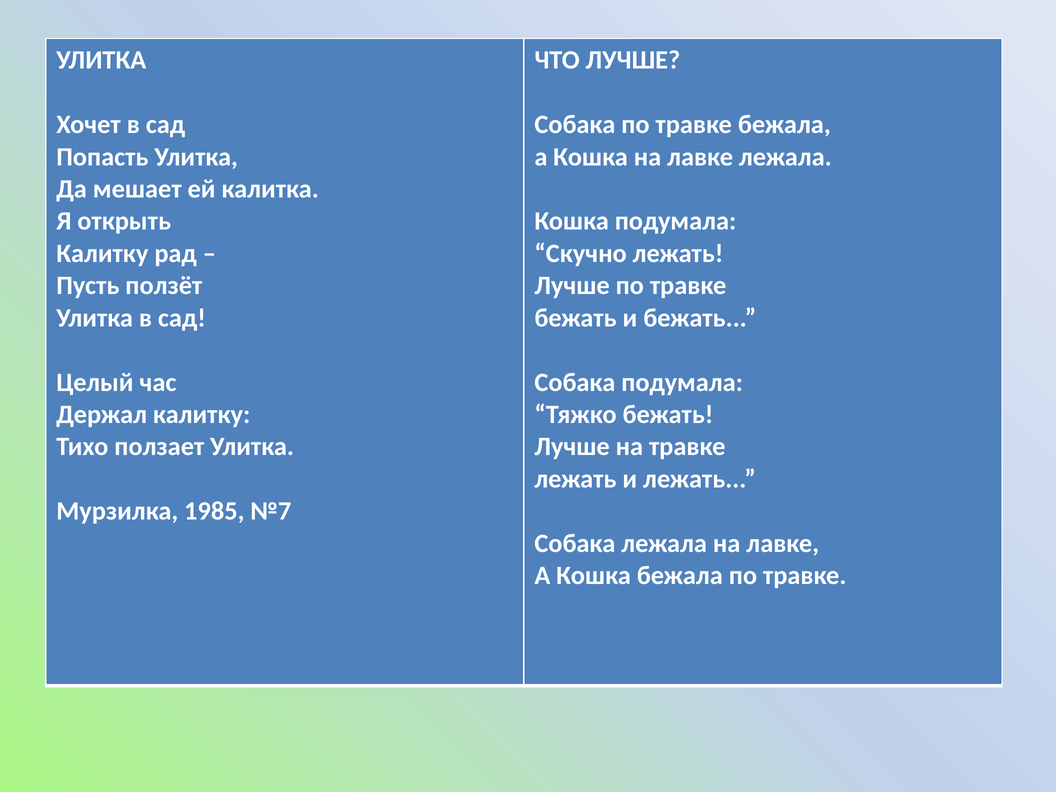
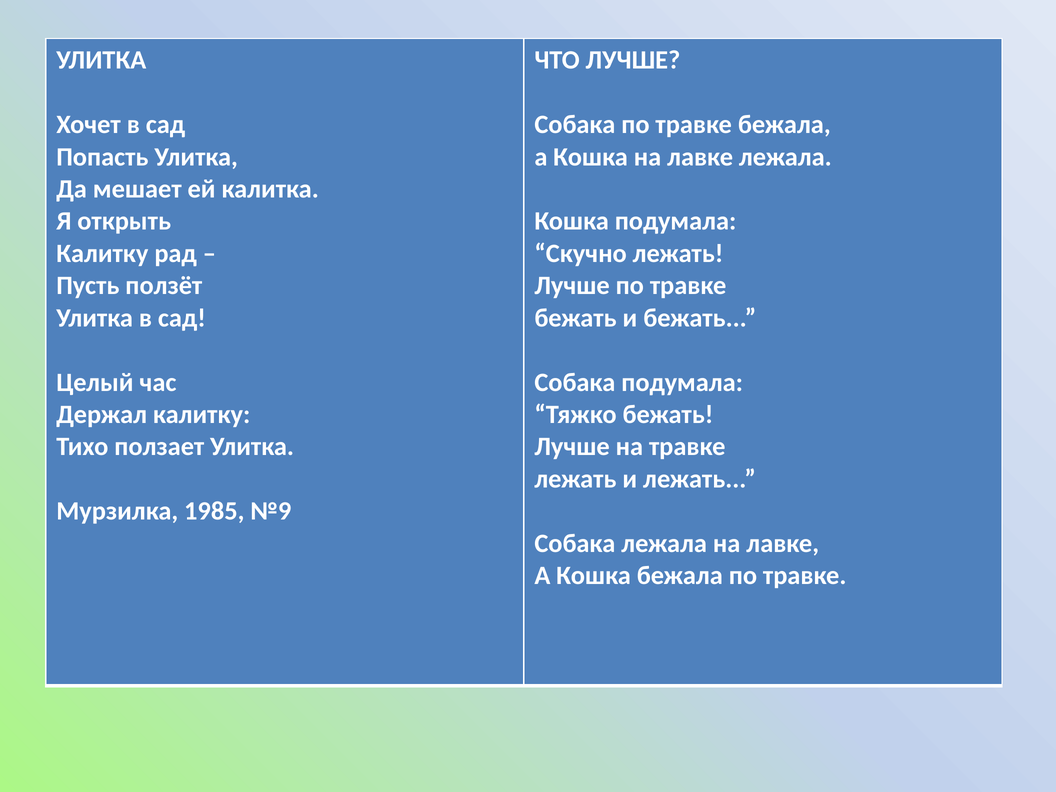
№7: №7 -> №9 (271, 511)
